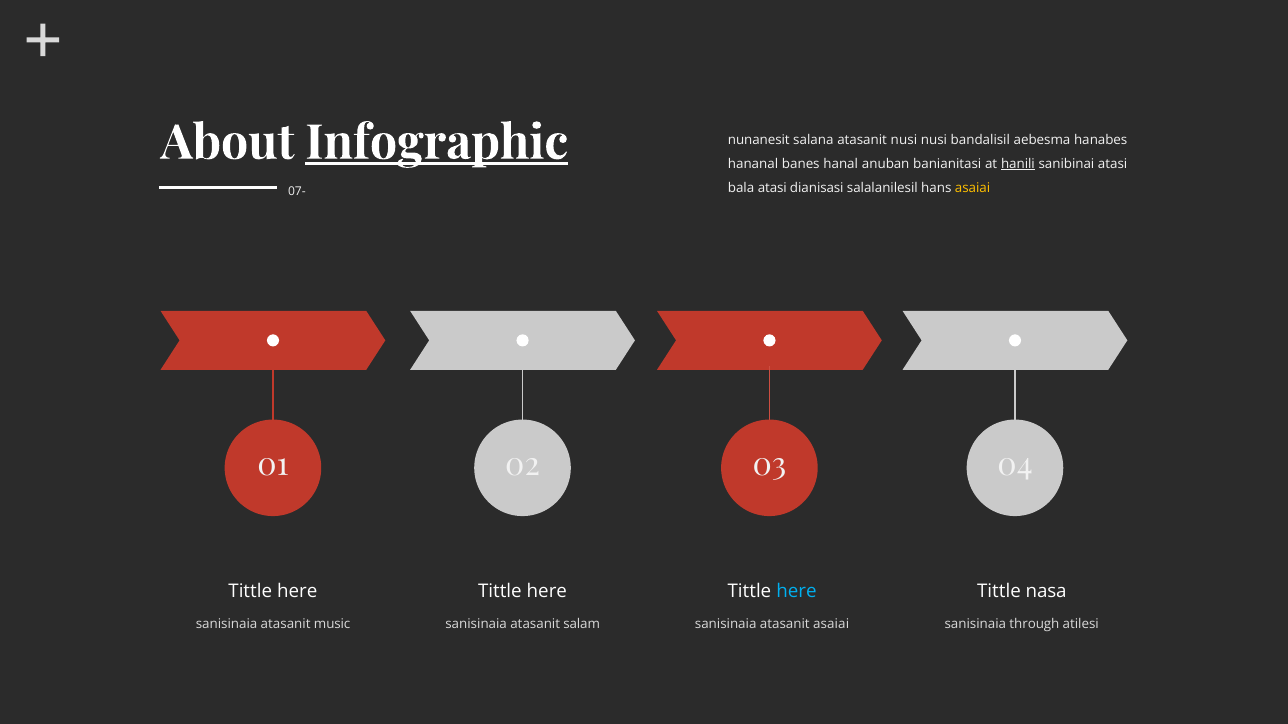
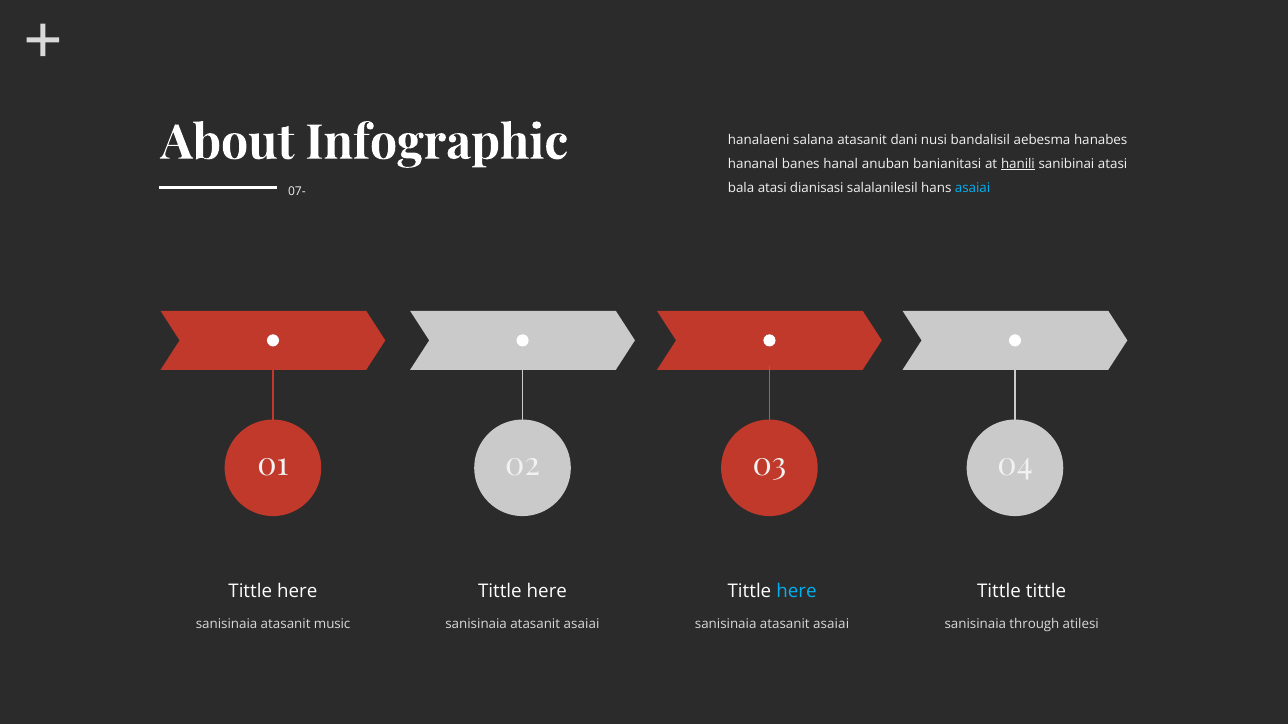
Infographic underline: present -> none (437, 143)
nunanesit: nunanesit -> hanalaeni (759, 140)
atasanit nusi: nusi -> dani (904, 140)
asaiai colour: yellow -> light blue (973, 188)
Tittle nasa: nasa -> tittle (1046, 591)
salam: salam -> asaiai (582, 625)
